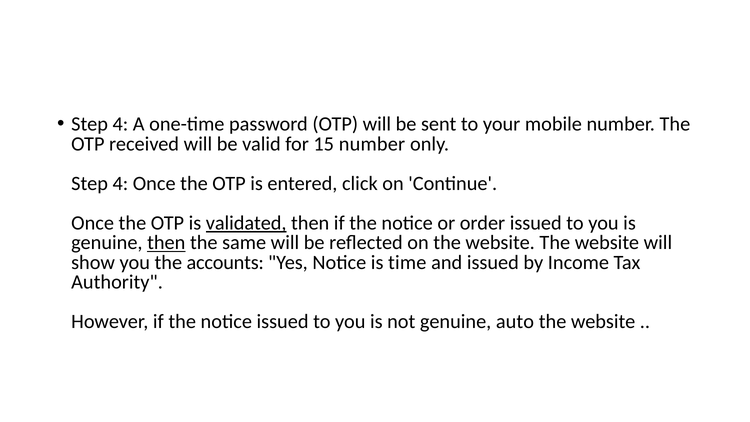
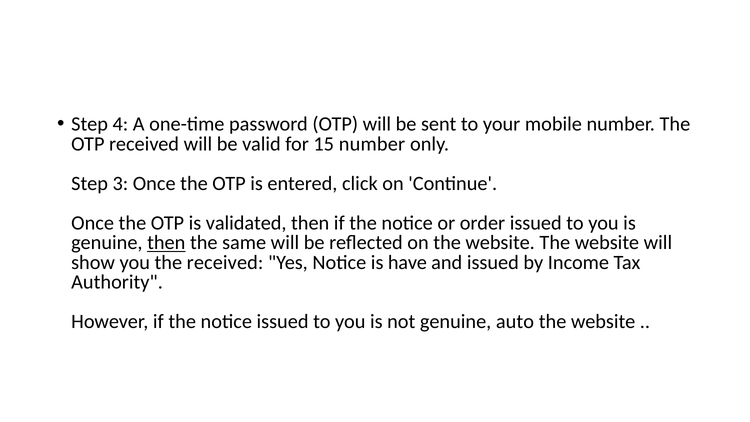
4: 4 -> 3 (120, 183)
validated underline: present -> none (246, 223)
the accounts: accounts -> received (225, 262)
time: time -> have (407, 262)
